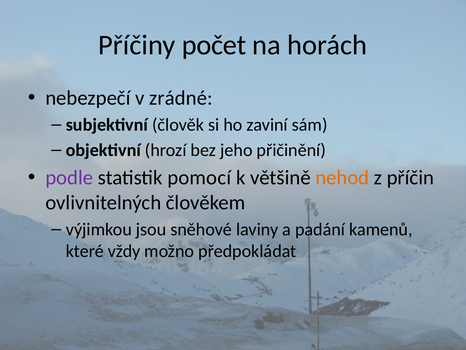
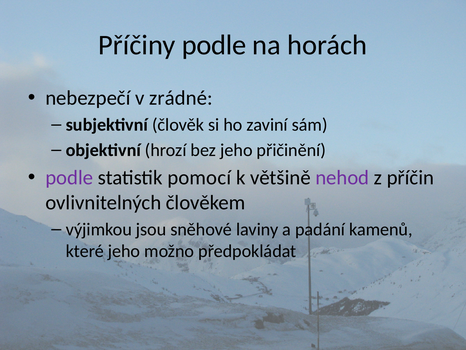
Příčiny počet: počet -> podle (214, 45)
nehod colour: orange -> purple (342, 177)
které vždy: vždy -> jeho (124, 251)
